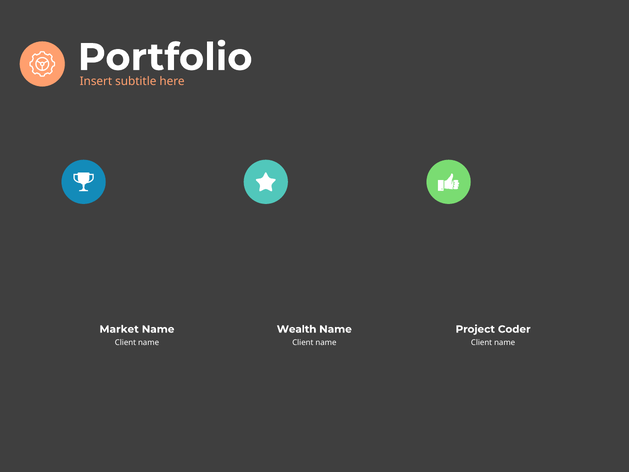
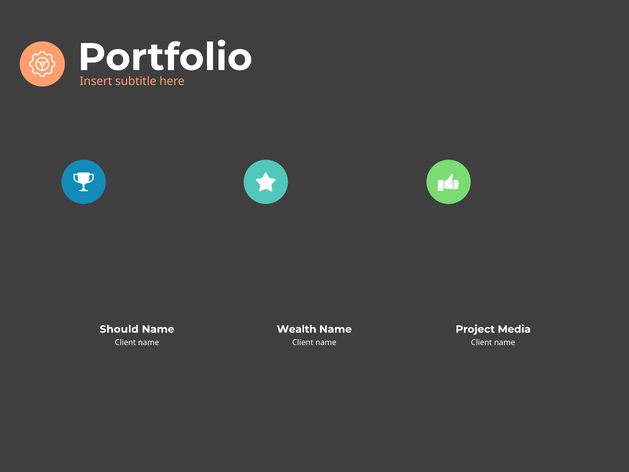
Market: Market -> Should (119, 329)
Coder: Coder -> Media (514, 329)
